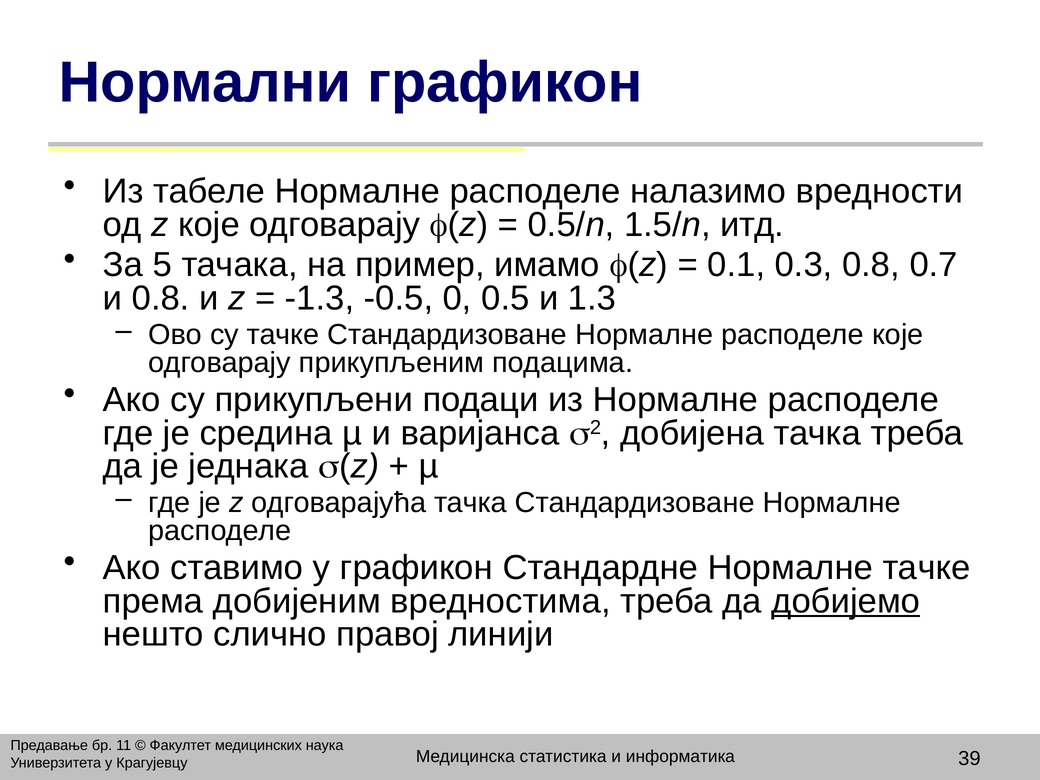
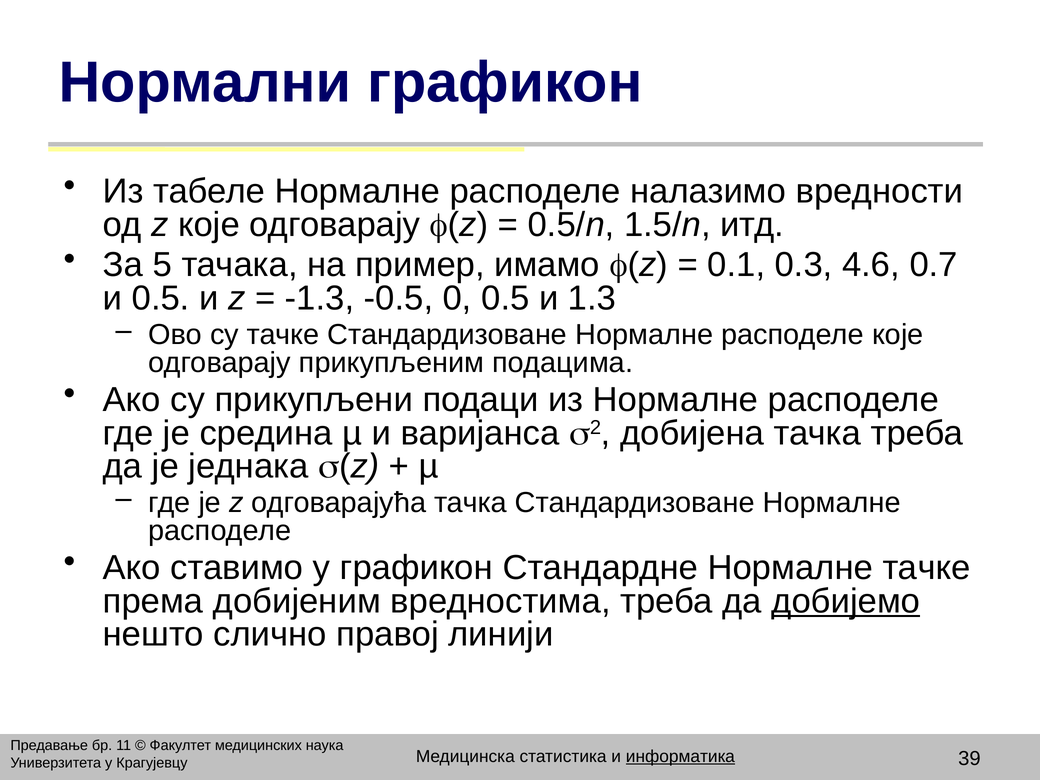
0.3 0.8: 0.8 -> 4.6 (871, 265)
и 0.8: 0.8 -> 0.5 (161, 298)
информатика underline: none -> present (680, 757)
